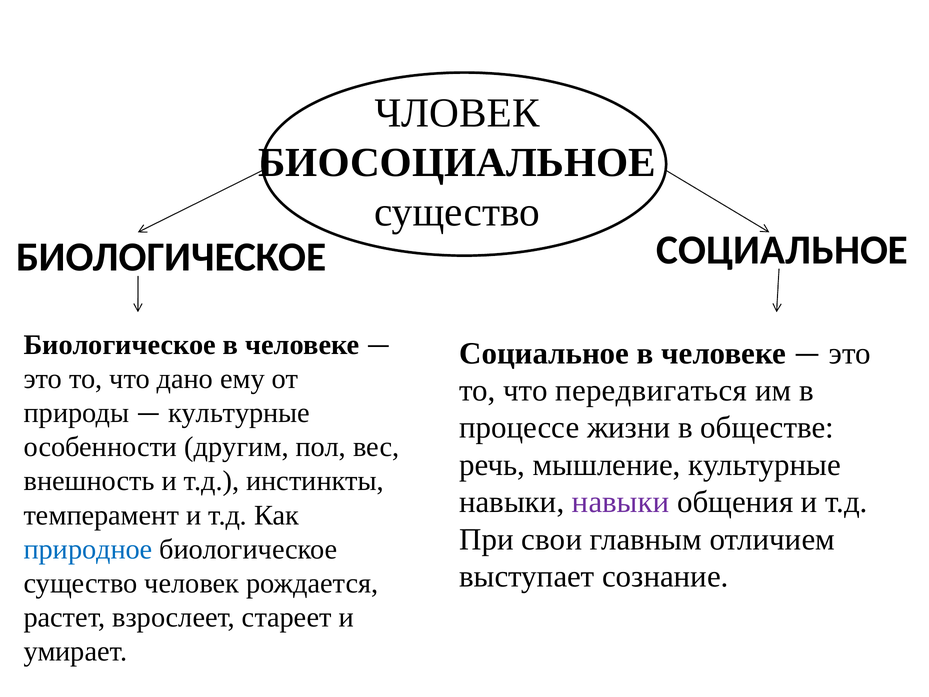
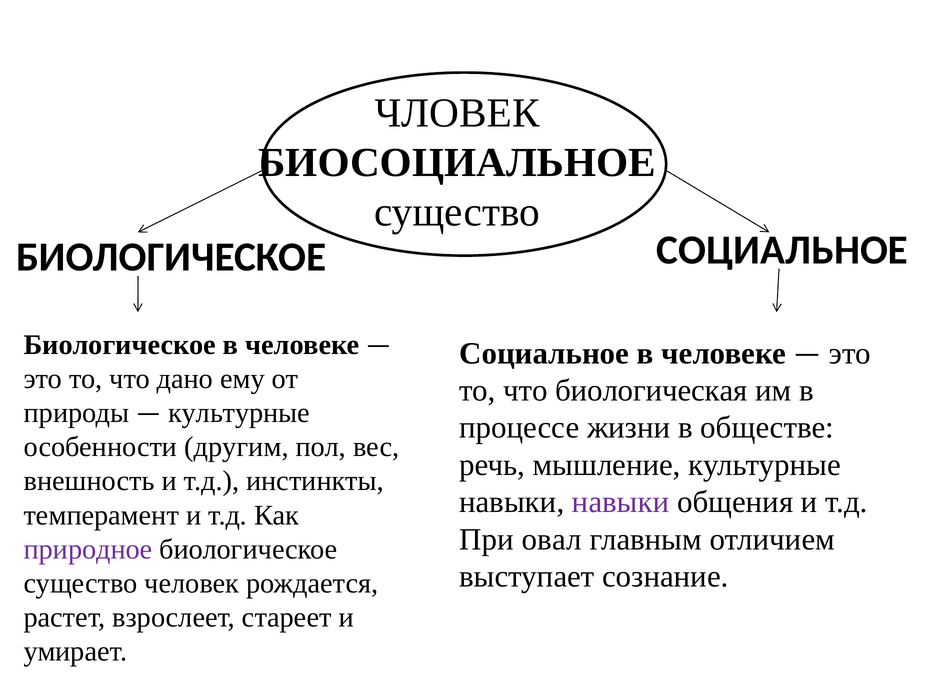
передвигаться: передвигаться -> биологическая (651, 390)
свои: свои -> овал (552, 539)
природное colour: blue -> purple (88, 549)
